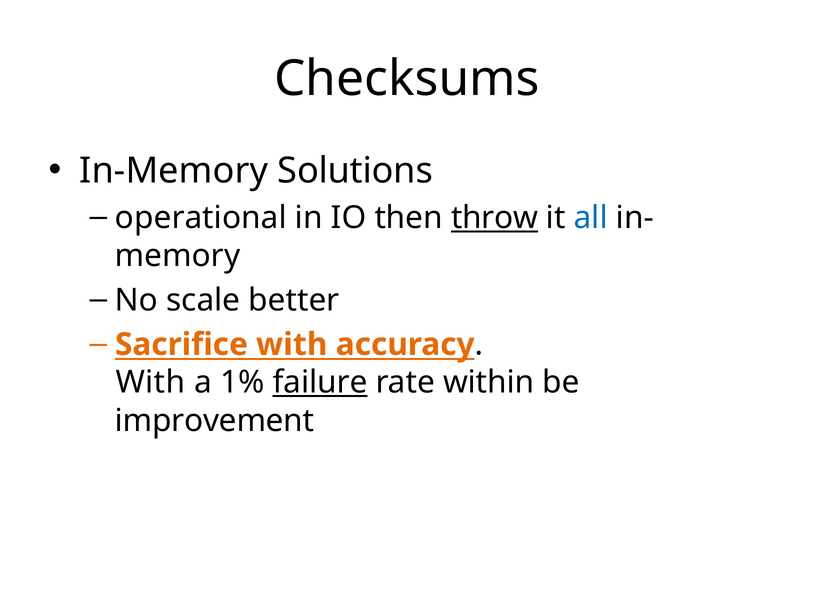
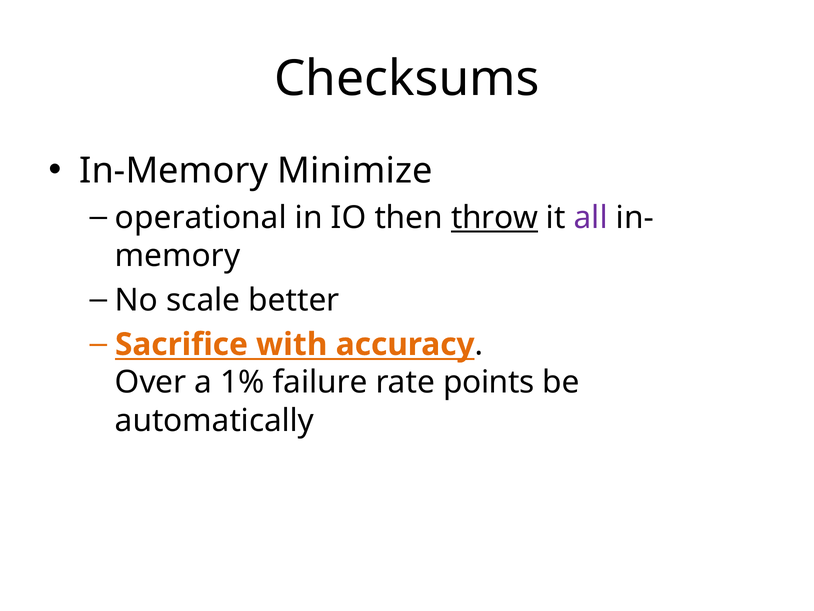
Solutions: Solutions -> Minimize (355, 171)
all colour: blue -> purple (591, 218)
With: With -> Over (151, 382)
failure underline: present -> none (320, 382)
within: within -> points (489, 382)
improvement: improvement -> automatically (215, 420)
